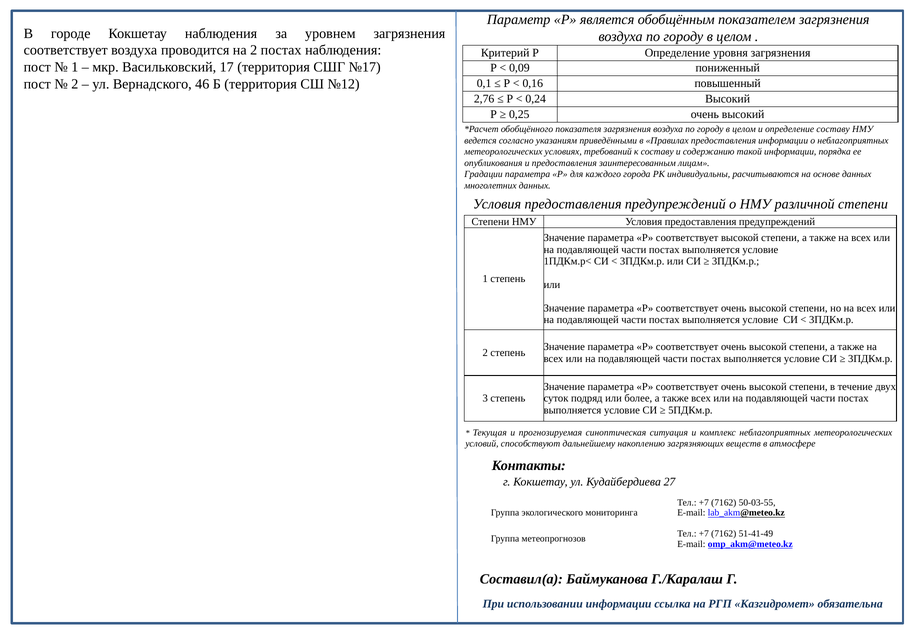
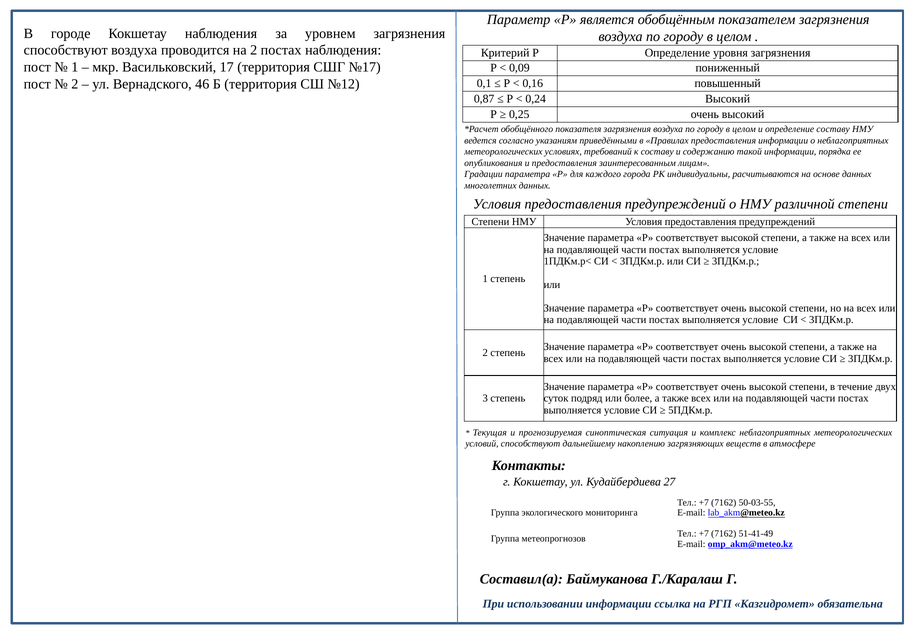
соответствует: соответствует -> способствуют (66, 50)
2,76: 2,76 -> 0,87 (484, 99)
